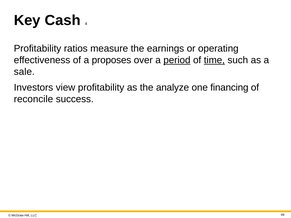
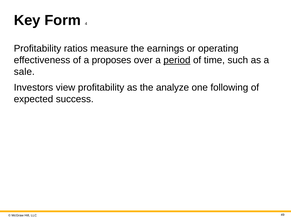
Cash: Cash -> Form (63, 20)
time underline: present -> none (214, 60)
financing: financing -> following (229, 88)
reconcile: reconcile -> expected (33, 99)
